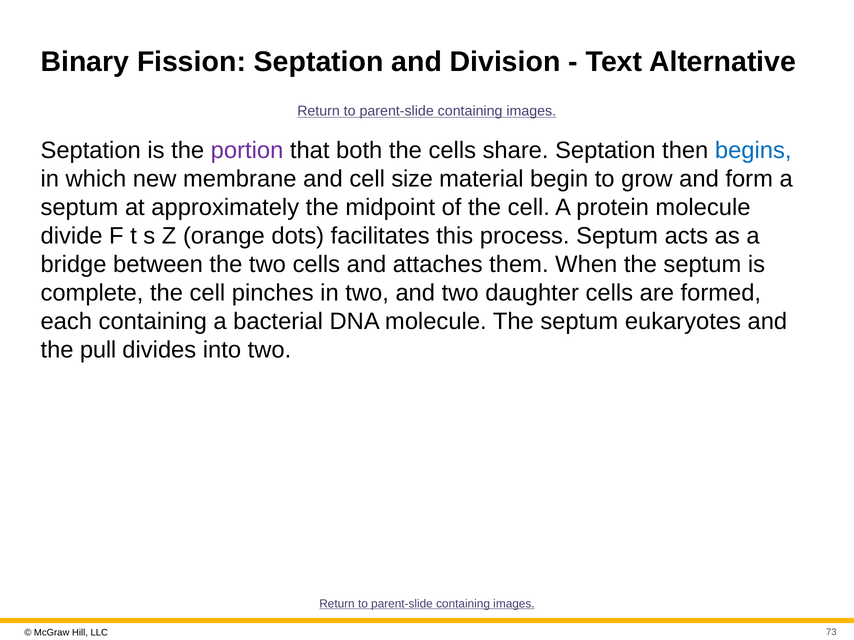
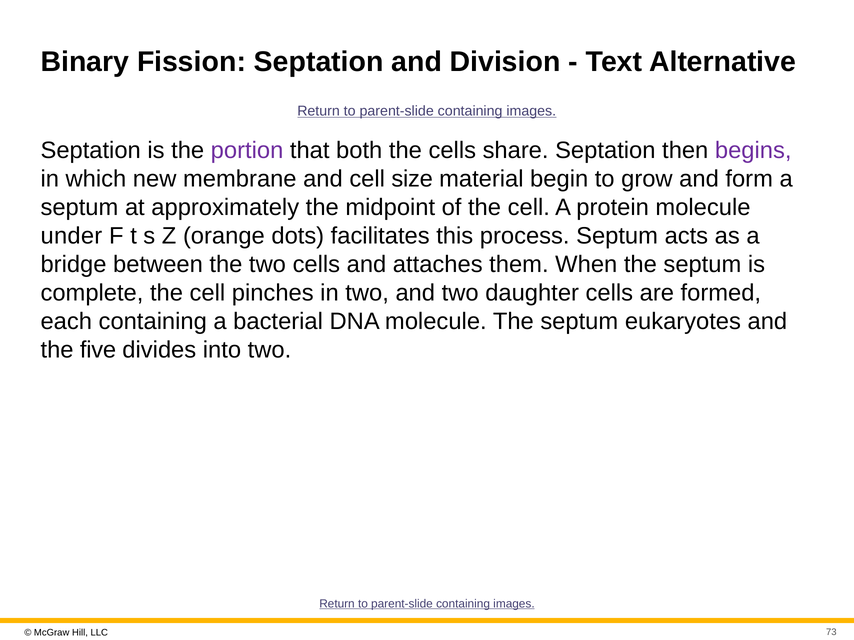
begins colour: blue -> purple (753, 151)
divide: divide -> under (71, 236)
pull: pull -> five (98, 350)
